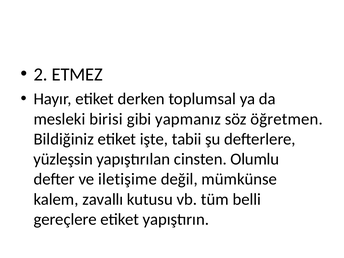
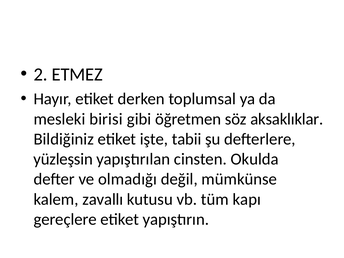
yapmanız: yapmanız -> öğretmen (188, 119)
öğretmen: öğretmen -> aksaklıklar (287, 119)
Olumlu: Olumlu -> Okulda (255, 159)
iletişime: iletişime -> olmadığı (128, 179)
belli: belli -> kapı (247, 199)
